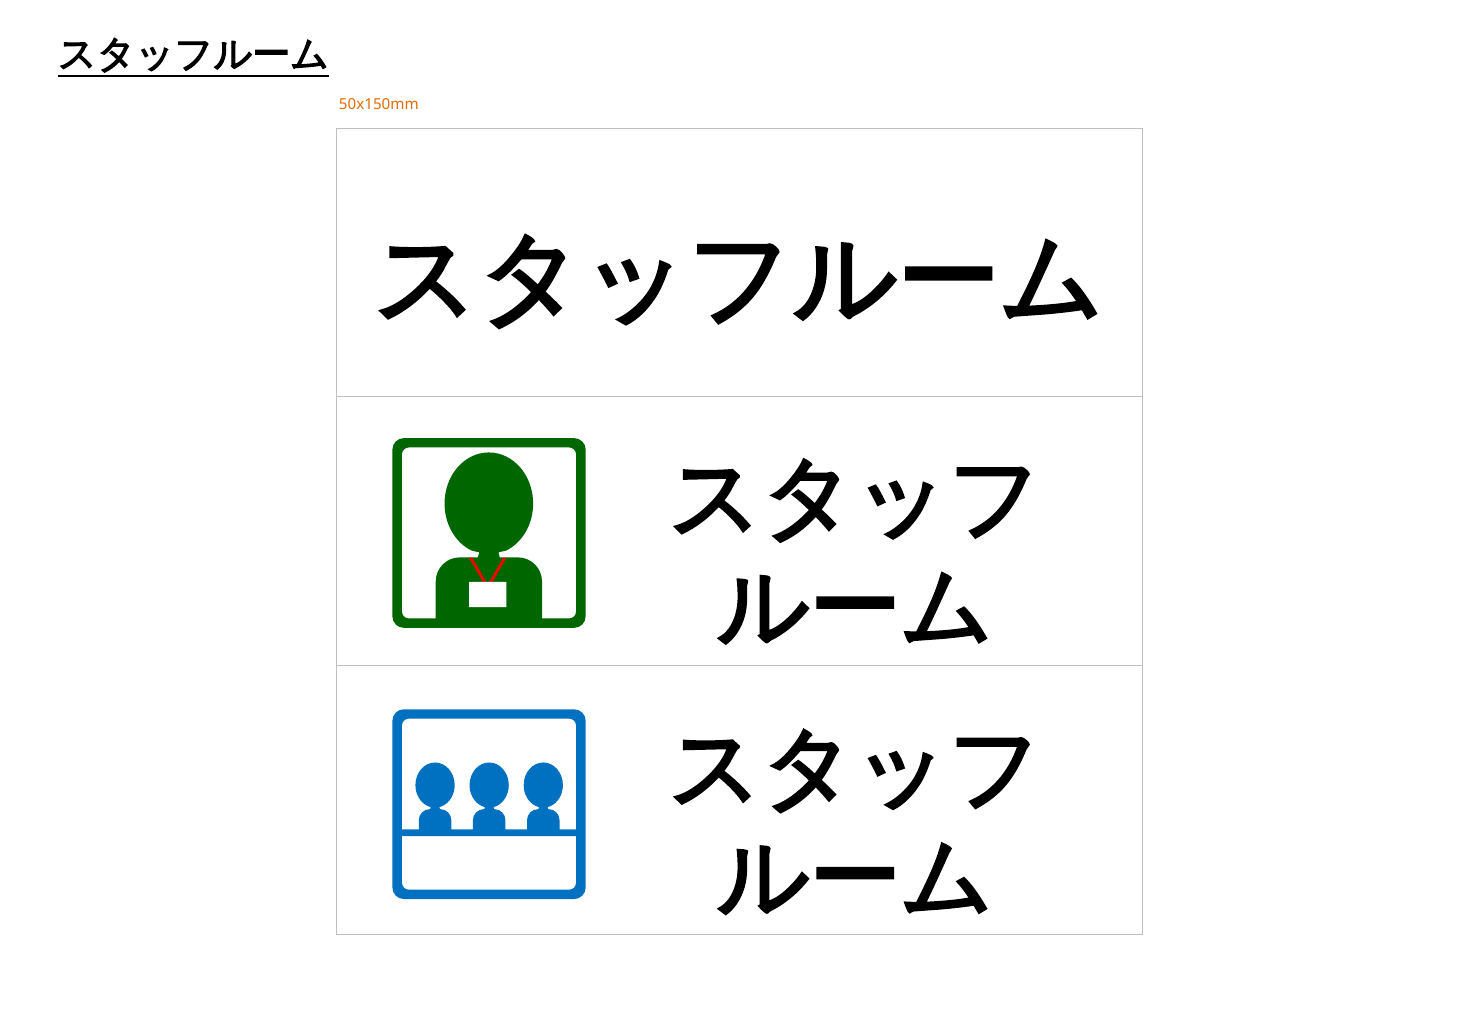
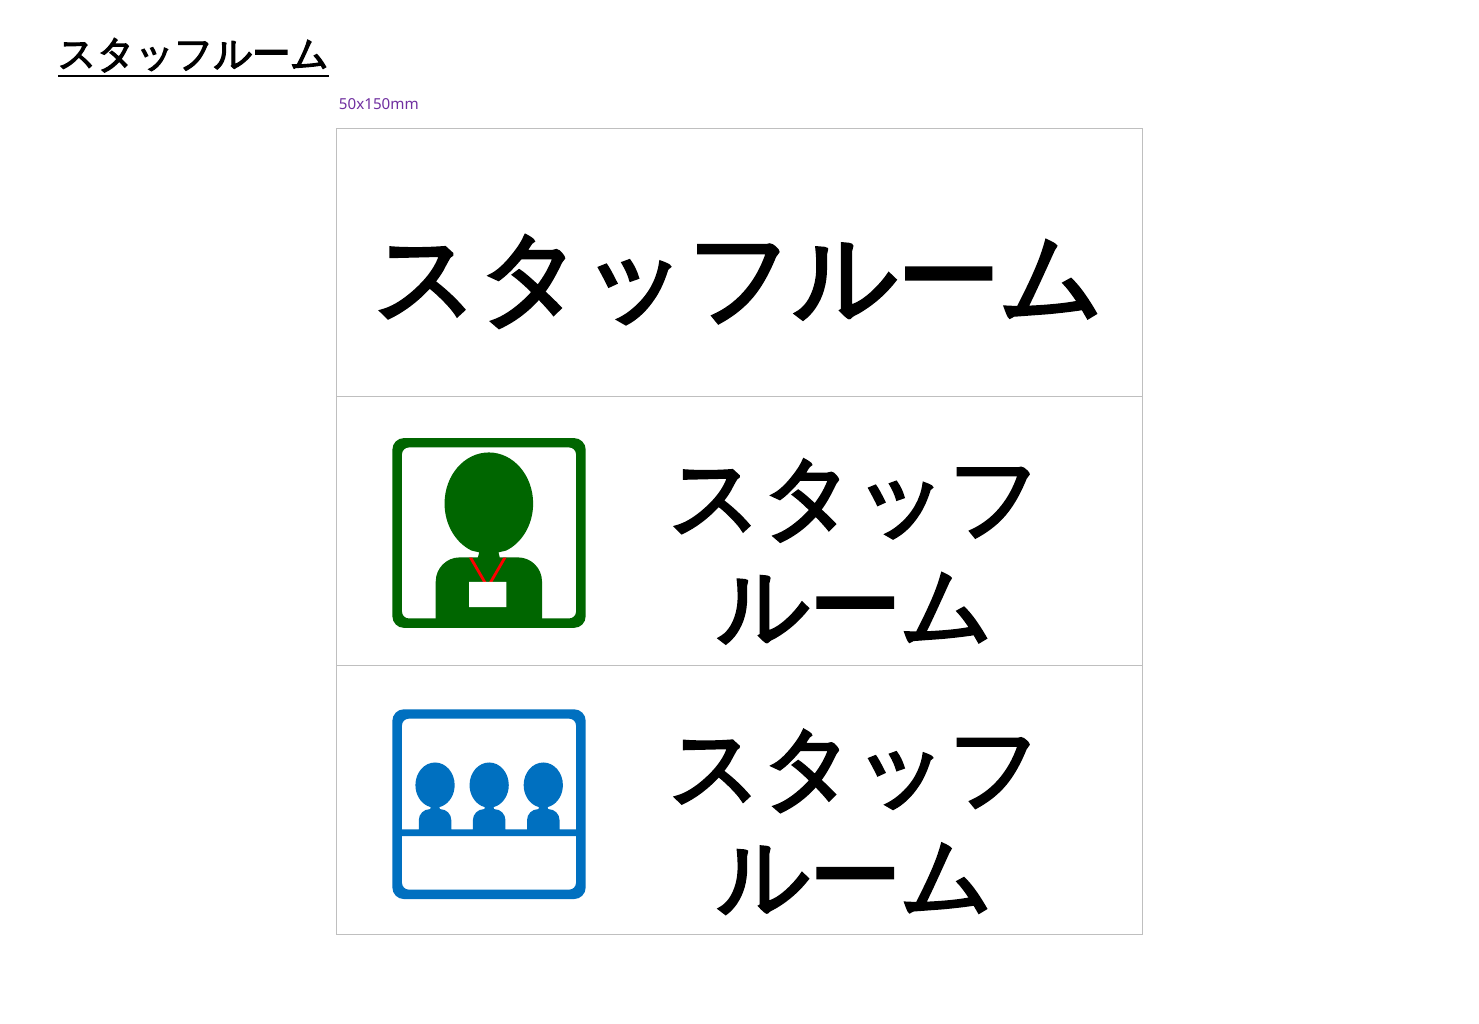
50x150mm colour: orange -> purple (379, 105)
